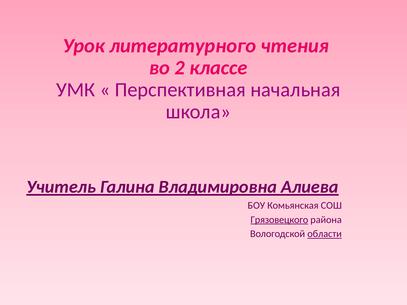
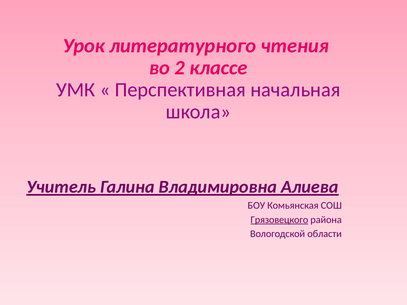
области underline: present -> none (325, 234)
